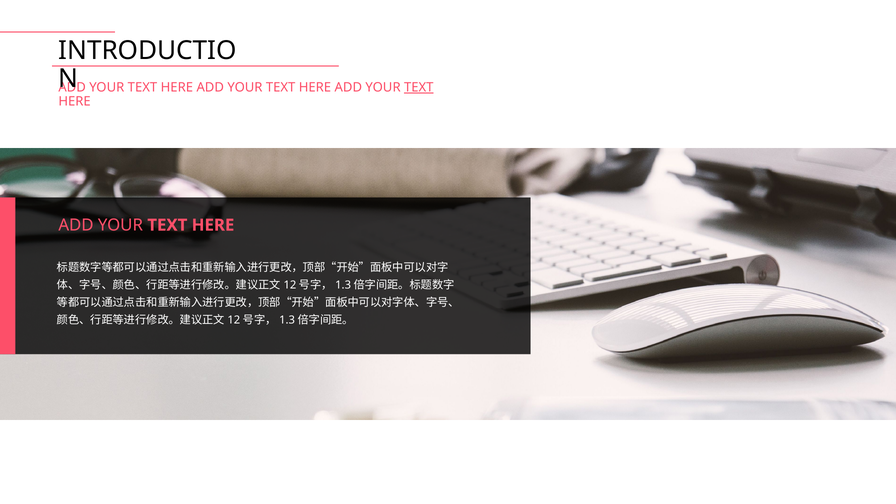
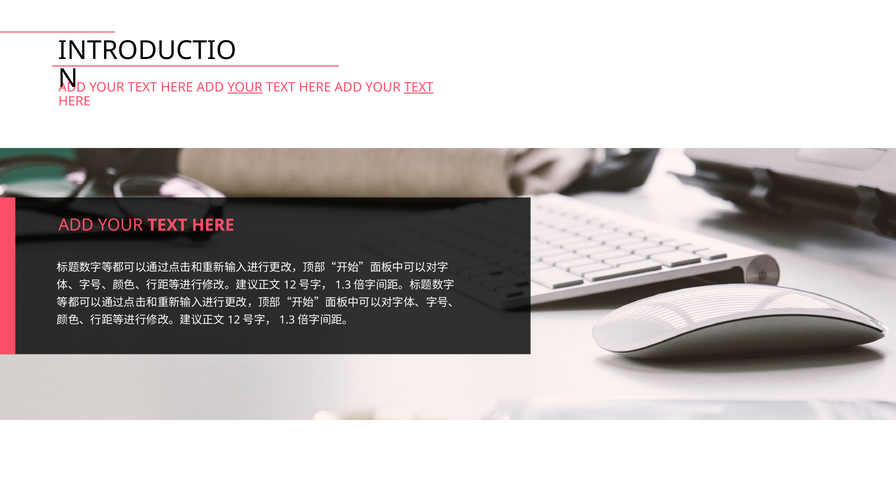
YOUR underline: none -> present (245, 87)
